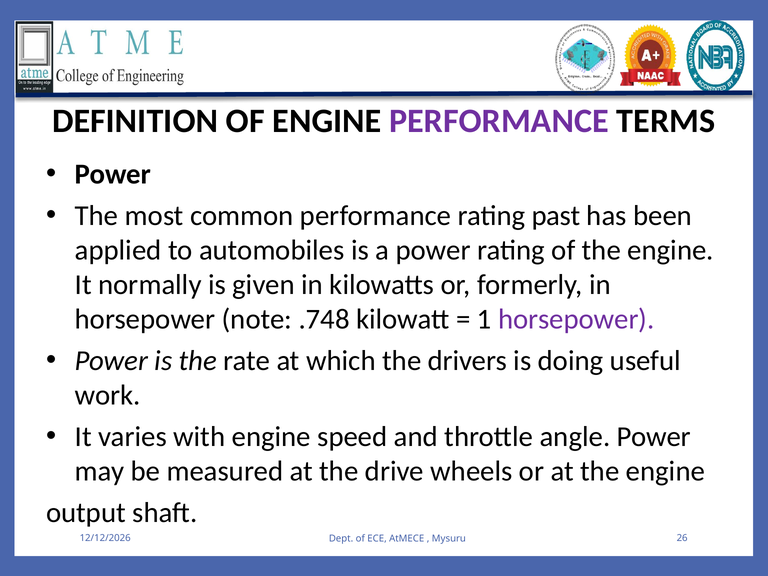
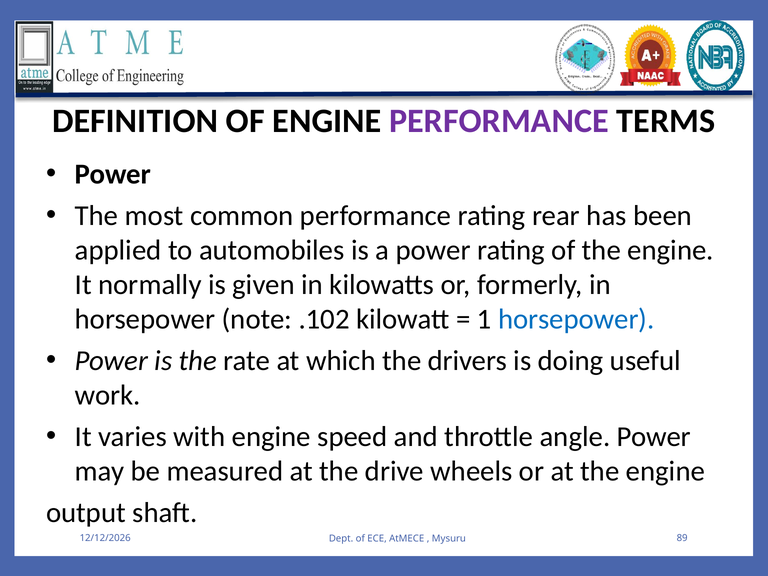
past: past -> rear (556, 216)
.748: .748 -> .102 (324, 319)
horsepower colour: purple -> blue (576, 319)
26: 26 -> 89 (682, 538)
